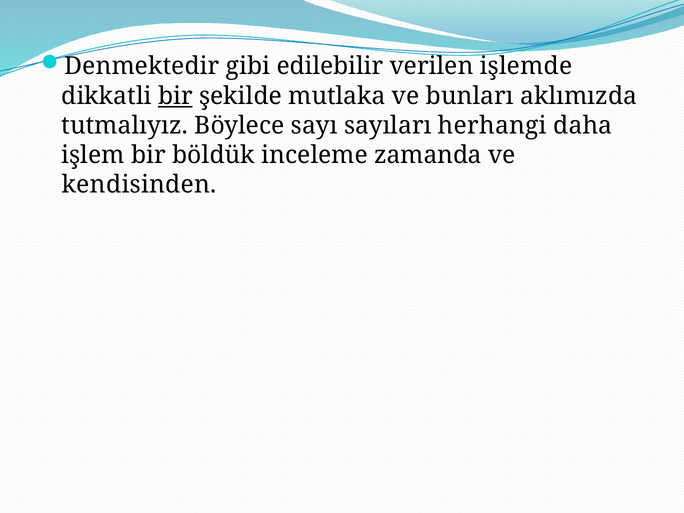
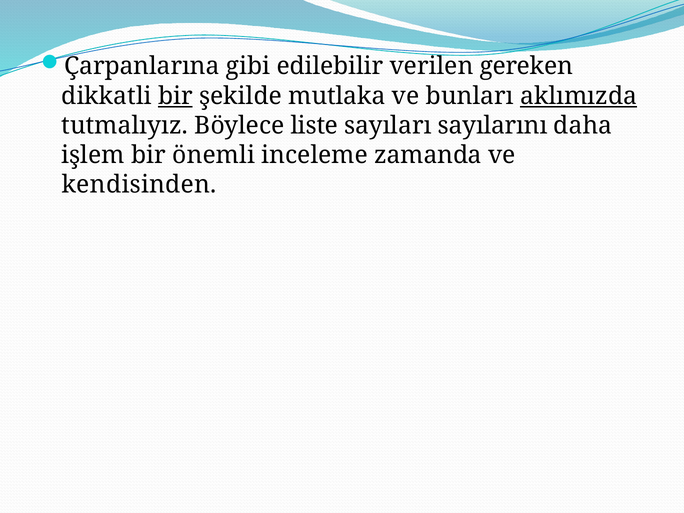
Denmektedir: Denmektedir -> Çarpanlarına (142, 66)
işlemde: işlemde -> gereken (526, 66)
aklımızda underline: none -> present (579, 96)
sayı: sayı -> liste (314, 126)
herhangi: herhangi -> sayılarını (493, 126)
böldük: böldük -> önemli (214, 155)
